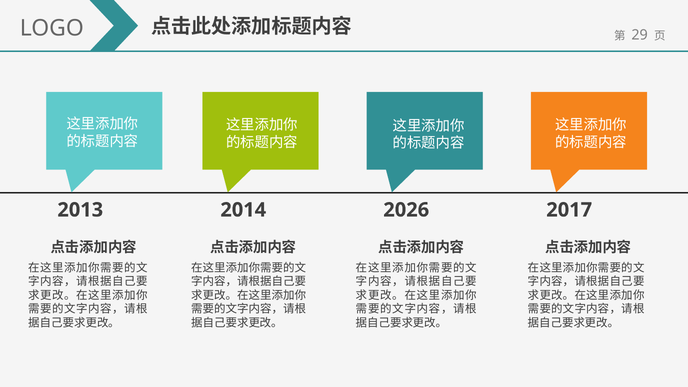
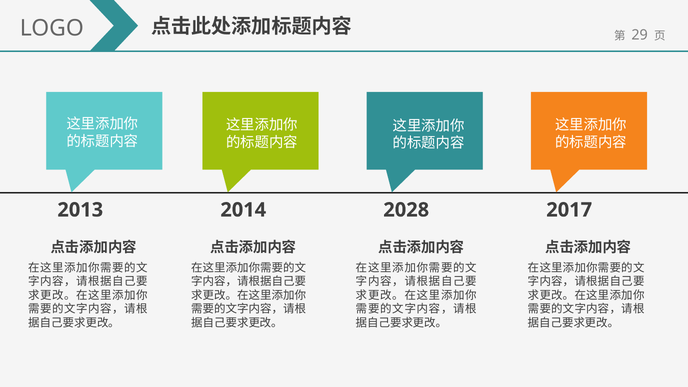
2026: 2026 -> 2028 (406, 210)
